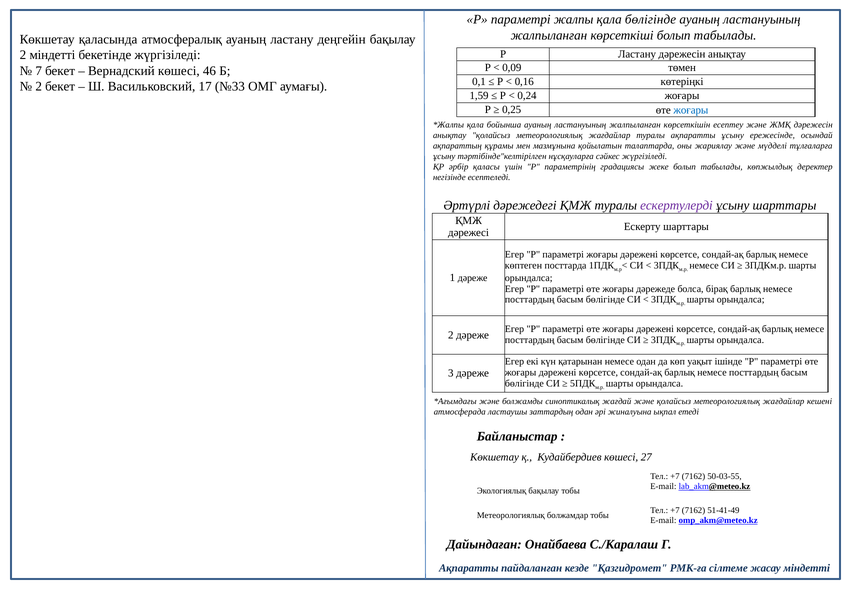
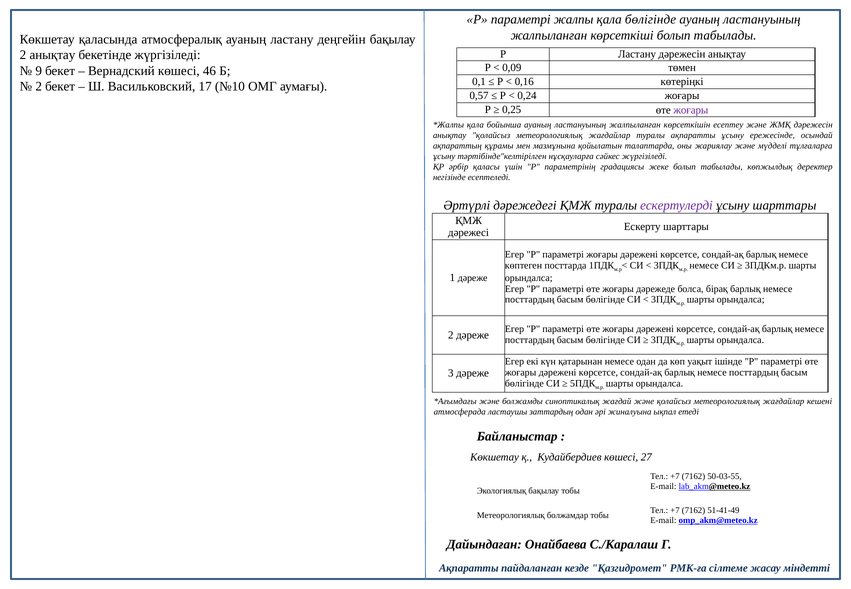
2 міндетті: міндетті -> анықтау (52, 55)
7: 7 -> 9 (39, 71)
№33: №33 -> №10 (230, 86)
1,59: 1,59 -> 0,57 (479, 96)
жоғары colour: blue -> purple (691, 110)
